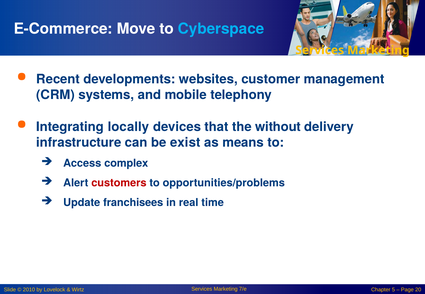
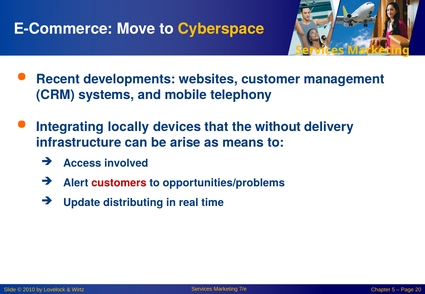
Cyberspace colour: light blue -> yellow (221, 29)
exist: exist -> arise (185, 143)
complex: complex -> involved (126, 163)
franchisees: franchisees -> distributing (133, 203)
